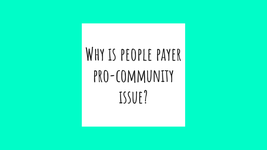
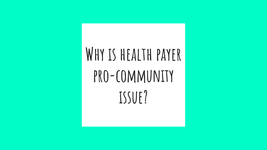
people: people -> health (136, 55)
